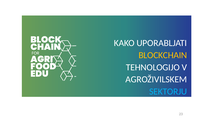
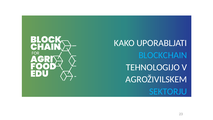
BLOCKCHAIN colour: yellow -> light blue (163, 55)
